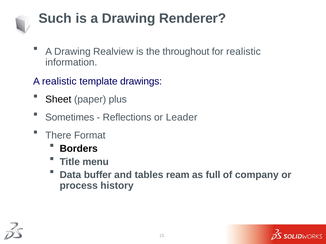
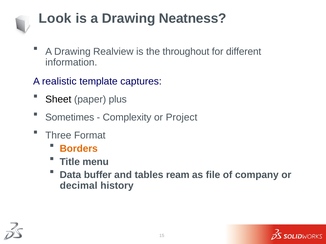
Such: Such -> Look (55, 18)
Renderer: Renderer -> Neatness (193, 18)
for realistic: realistic -> different (244, 52)
drawings: drawings -> captures (141, 81)
Reflections: Reflections -> Complexity (127, 118)
Leader: Leader -> Project (182, 118)
There: There -> Three (58, 136)
Borders colour: black -> orange (79, 149)
full: full -> file (213, 175)
process: process -> decimal (79, 186)
